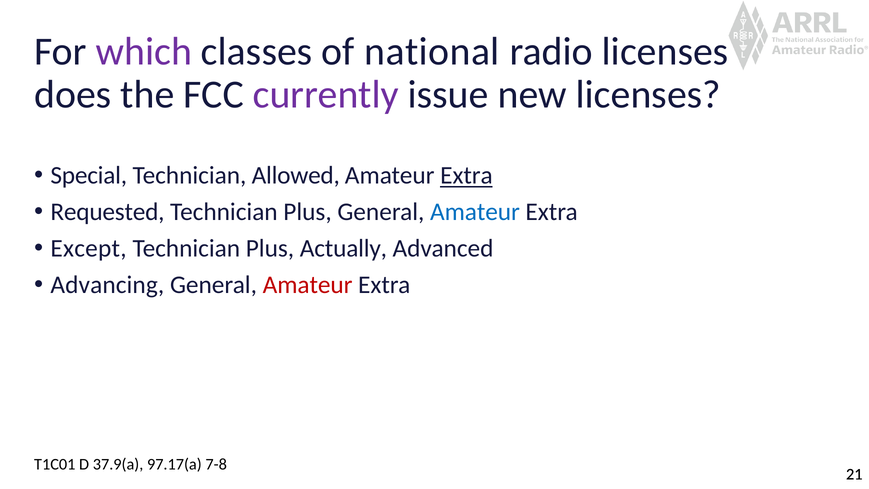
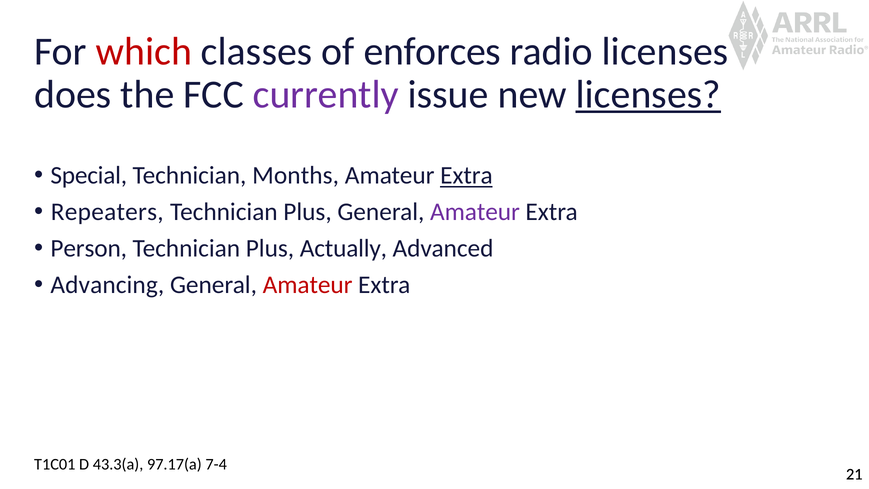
which colour: purple -> red (144, 51)
national: national -> enforces (432, 51)
licenses underline: none -> present (648, 95)
Allowed: Allowed -> Months (296, 176)
Requested: Requested -> Repeaters (107, 212)
Amateur colour: blue -> purple (475, 212)
Except: Except -> Person (89, 248)
37.9(a: 37.9(a -> 43.3(a (118, 464)
7-8: 7-8 -> 7-4 (216, 464)
